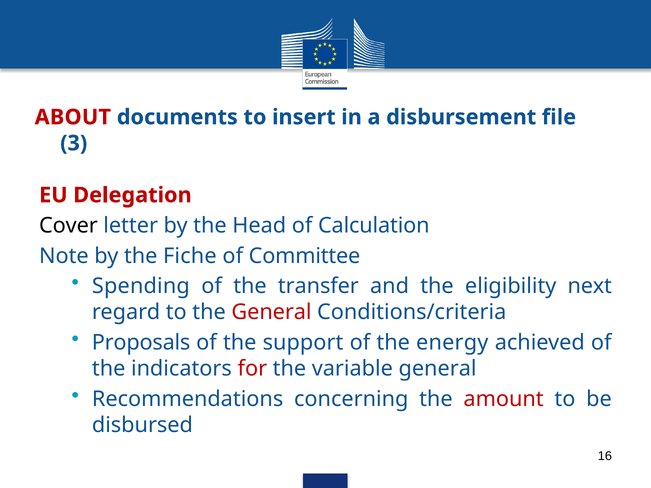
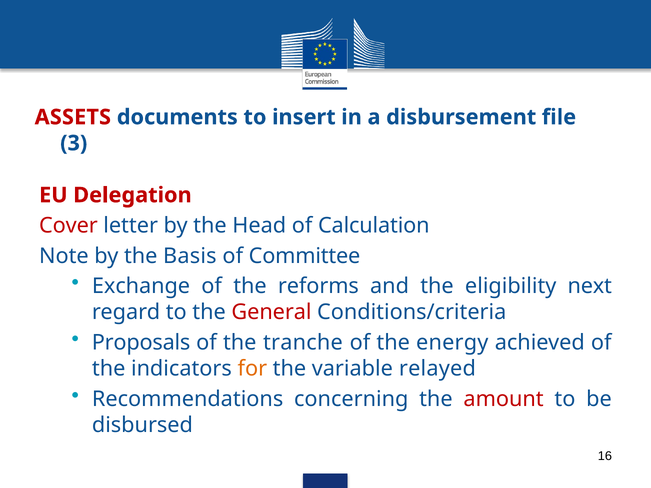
ABOUT: ABOUT -> ASSETS (73, 117)
Cover colour: black -> red (68, 226)
Fiche: Fiche -> Basis (190, 256)
Spending: Spending -> Exchange (141, 286)
transfer: transfer -> reforms (318, 286)
support: support -> tranche (303, 343)
for colour: red -> orange (252, 369)
variable general: general -> relayed (437, 369)
